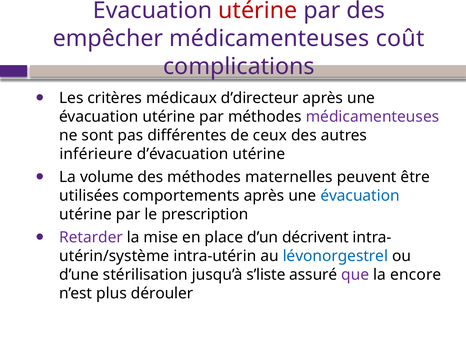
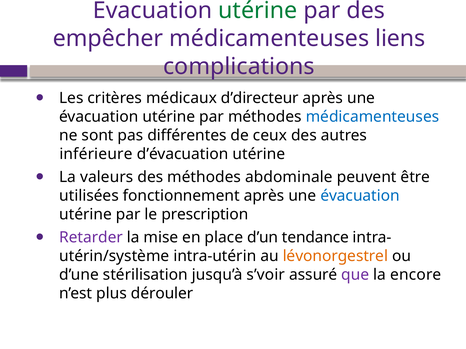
utérine colour: red -> green (258, 11)
coût: coût -> liens (400, 39)
médicamenteuses colour: purple -> blue (372, 117)
volume: volume -> valeurs (107, 177)
maternelles: maternelles -> abdominale (289, 177)
comportements: comportements -> fonctionnement (181, 196)
décrivent: décrivent -> tendance (315, 238)
lévonorgestrel colour: blue -> orange (335, 256)
s’liste: s’liste -> s’voir (266, 275)
